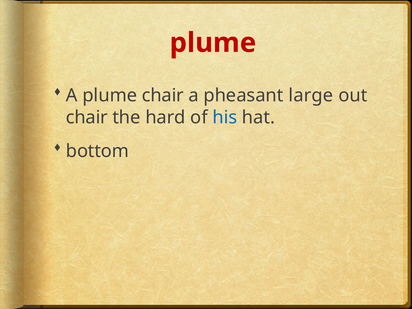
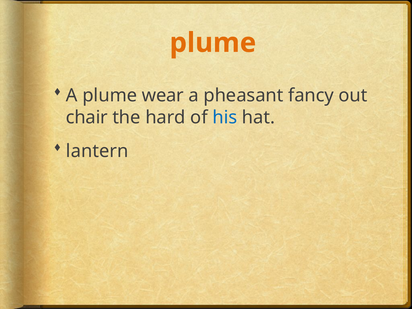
plume colour: red -> orange (213, 43)
plume chair: chair -> wear (163, 96)
large: large -> fancy (311, 96)
bottom: bottom -> lantern (97, 151)
